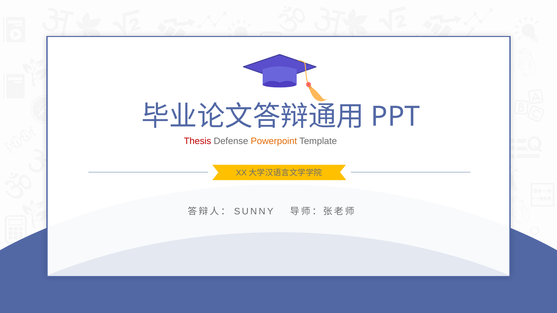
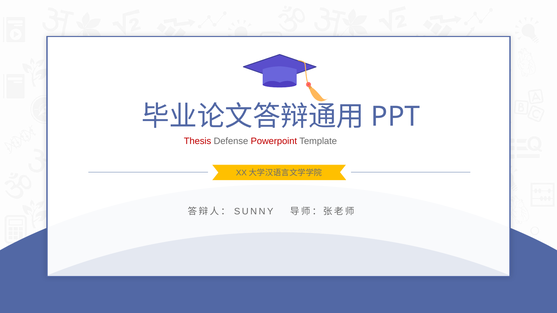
Powerpoint colour: orange -> red (274, 141)
